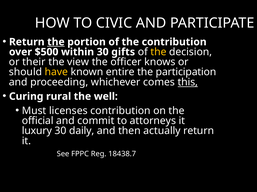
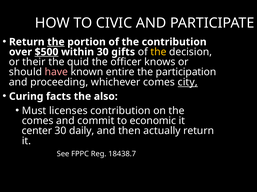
$500 underline: none -> present (47, 52)
view: view -> quid (78, 62)
have colour: yellow -> pink (56, 72)
this: this -> city (188, 82)
rural: rural -> facts (59, 97)
well: well -> also (106, 97)
official: official -> comes (38, 121)
attorneys: attorneys -> economic (153, 121)
luxury: luxury -> center (37, 131)
